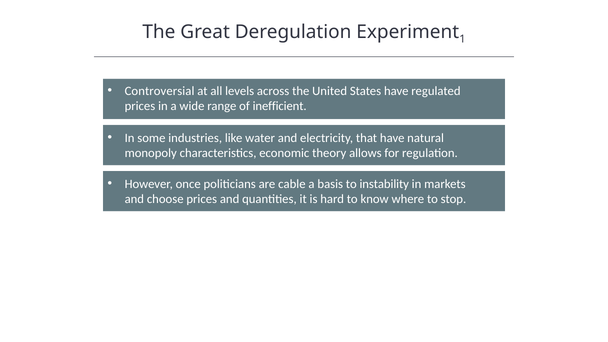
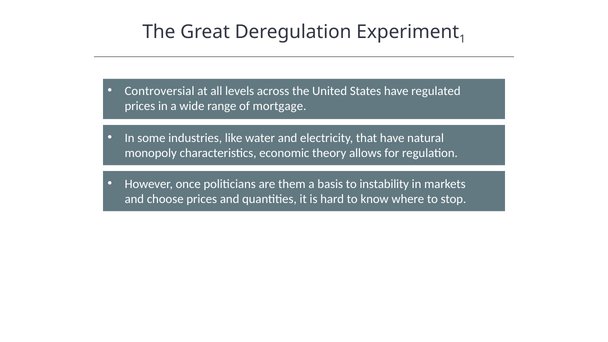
inefficient: inefficient -> mortgage (280, 106)
cable: cable -> them (292, 184)
